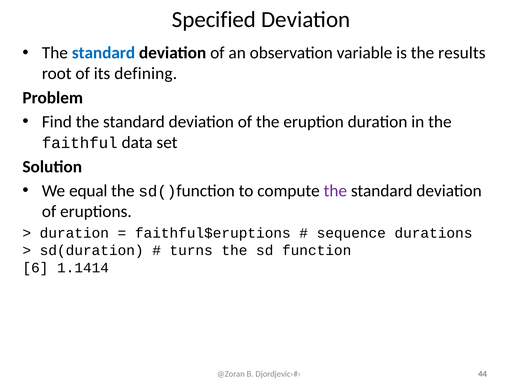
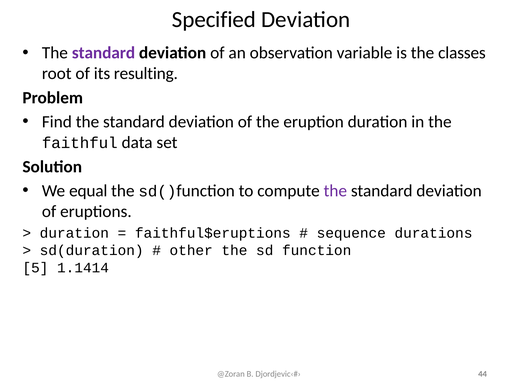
standard colour: blue -> purple (103, 53)
results: results -> classes (462, 53)
defining: defining -> resulting (146, 74)
turns: turns -> other (191, 251)
6: 6 -> 5 (35, 268)
